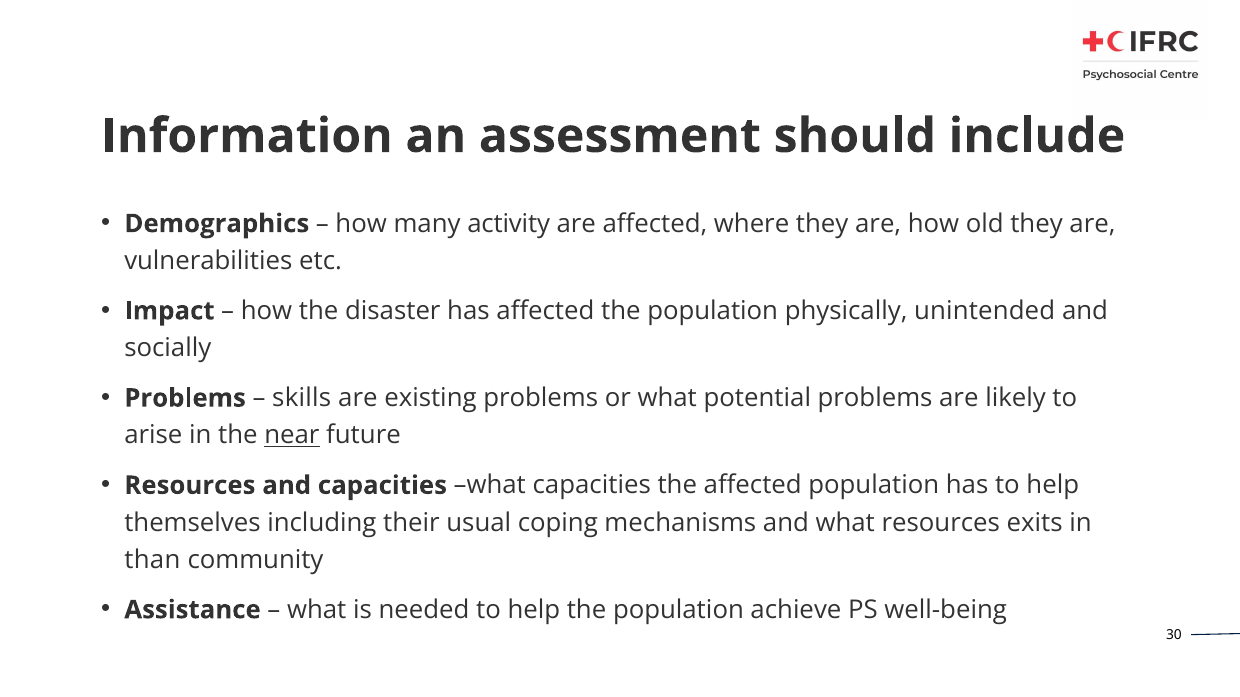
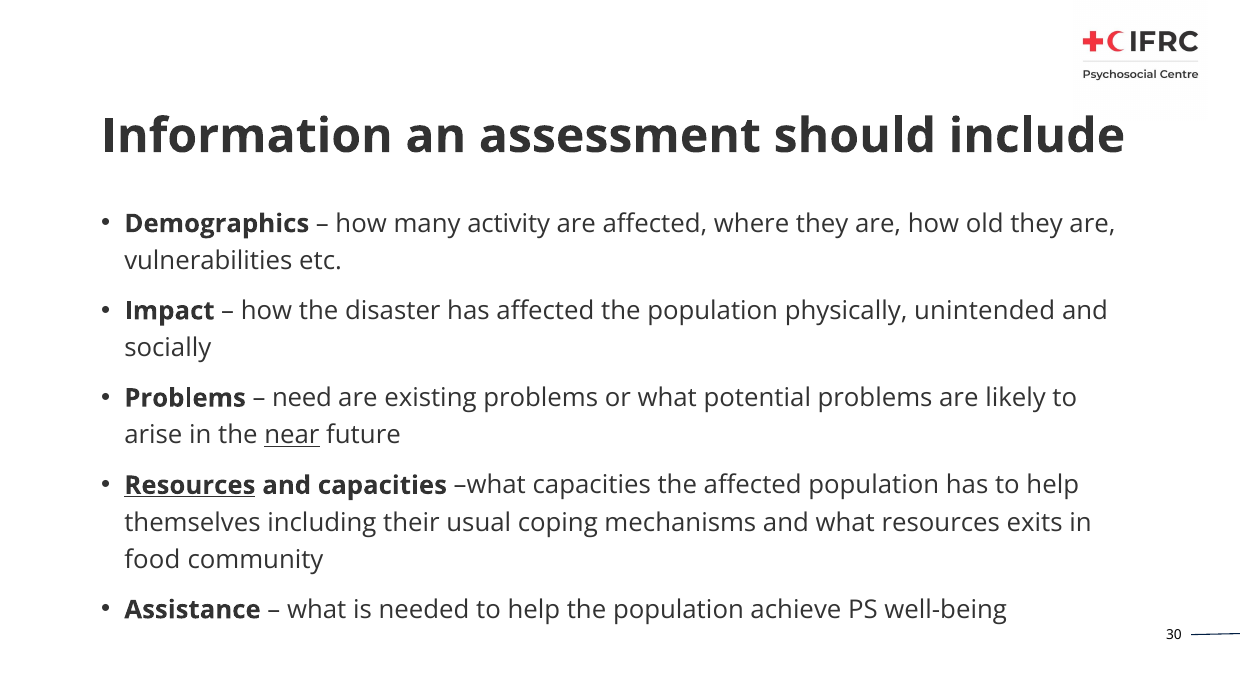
skills: skills -> need (302, 398)
Resources underline: none -> present (190, 486)
than: than -> food (152, 560)
